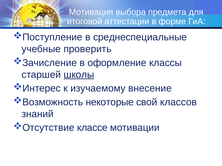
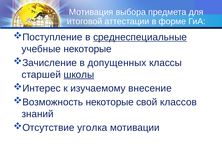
среднеспециальные underline: none -> present (140, 37)
учебные проверить: проверить -> некоторые (88, 49)
оформление: оформление -> допущенных (117, 63)
классе: классе -> уголка (92, 128)
